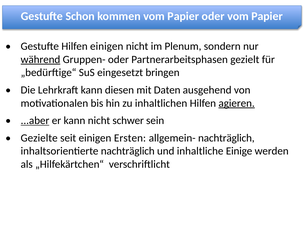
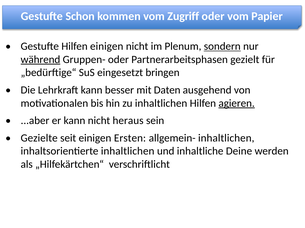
kommen vom Papier: Papier -> Zugriff (183, 16)
sondern underline: none -> present (222, 46)
diesen: diesen -> besser (119, 90)
...aber underline: present -> none (35, 121)
schwer: schwer -> heraus (128, 121)
allgemein- nachträglich: nachträglich -> inhaltlichen (226, 138)
inhaltsorientierte nachträglich: nachträglich -> inhaltlichen (128, 152)
Einige: Einige -> Deine (239, 152)
